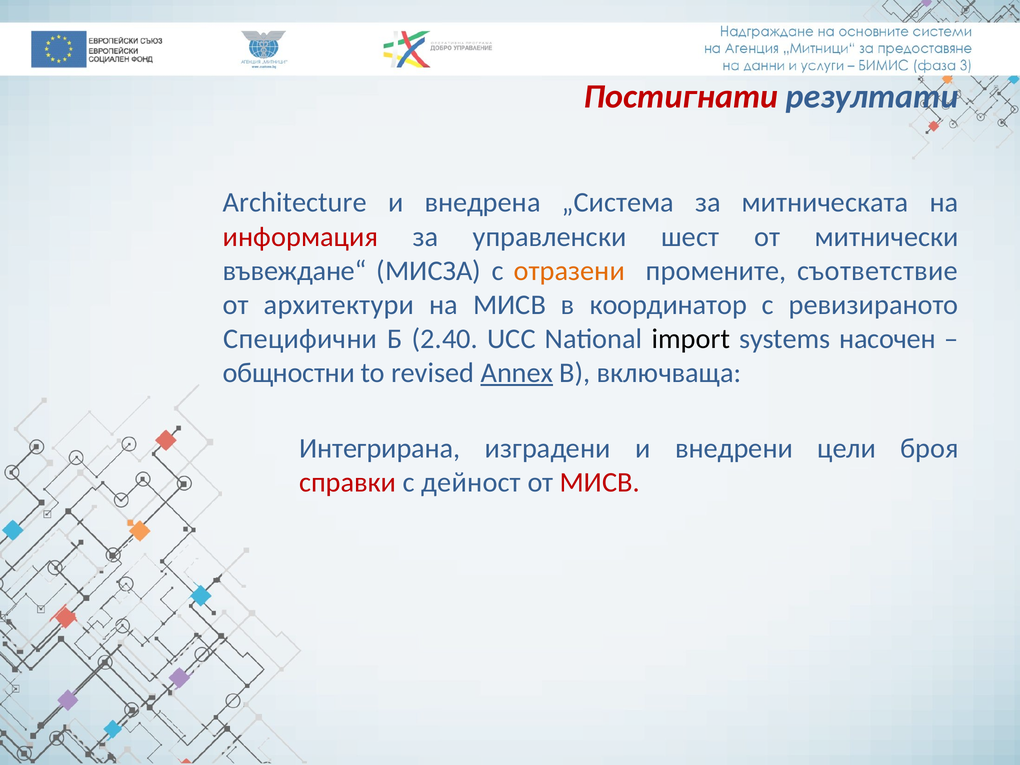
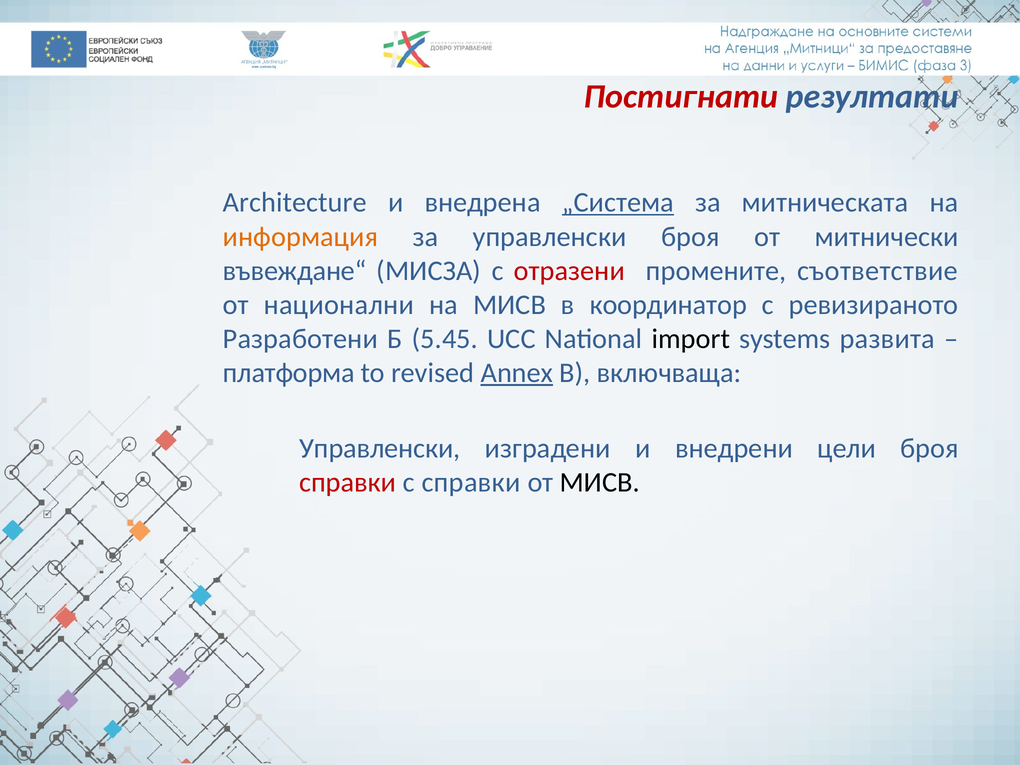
„Система underline: none -> present (618, 203)
информация colour: red -> orange (300, 237)
управленски шест: шест -> броя (690, 237)
отразени colour: orange -> red (569, 271)
архитектури: архитектури -> национални (339, 305)
Специфични: Специфични -> Разработени (300, 339)
2.40: 2.40 -> 5.45 (445, 339)
насочен: насочен -> развита (887, 339)
общностни: общностни -> платформа (289, 373)
Интегрирана: Интегрирана -> Управленски (380, 448)
с дейност: дейност -> справки (471, 482)
МИСВ colour: red -> black (600, 482)
